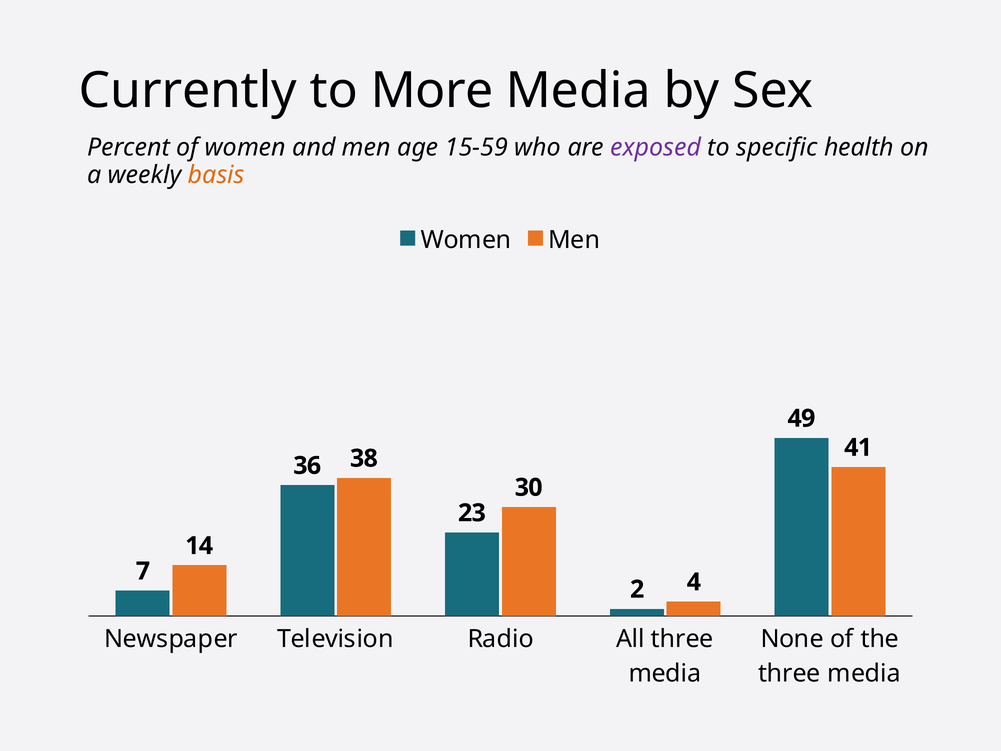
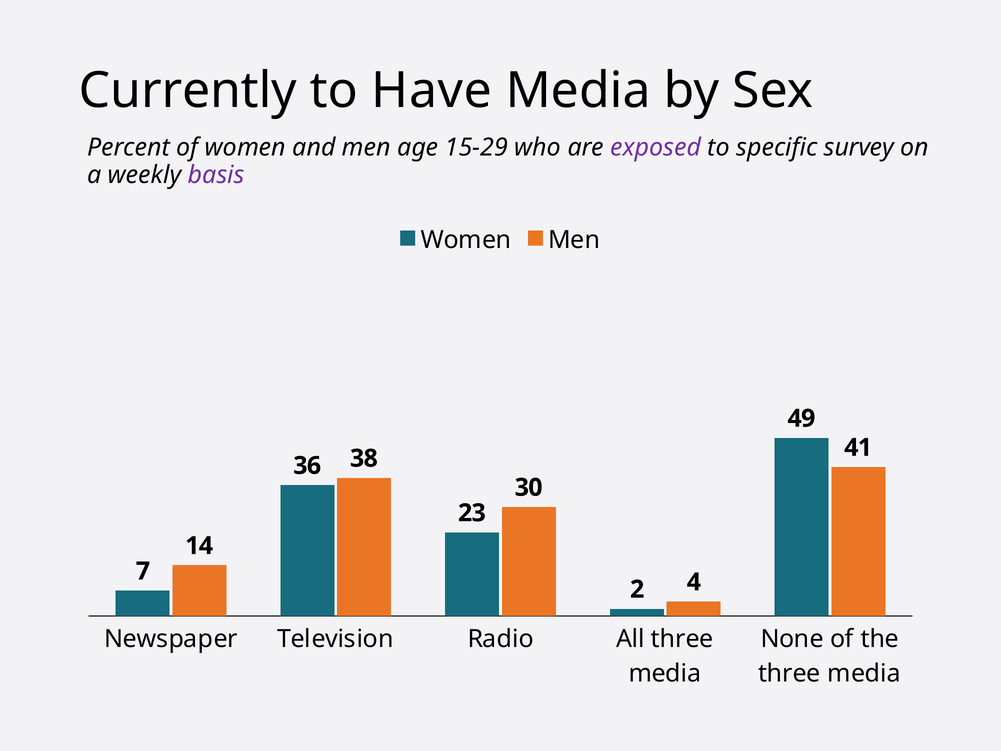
More: More -> Have (432, 91)
15-59: 15-59 -> 15-29 (476, 148)
health: health -> survey (859, 148)
basis colour: orange -> purple (216, 175)
